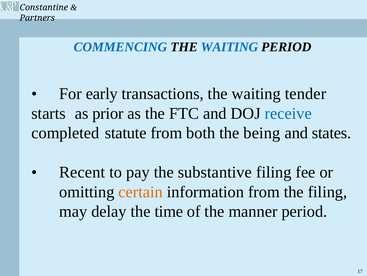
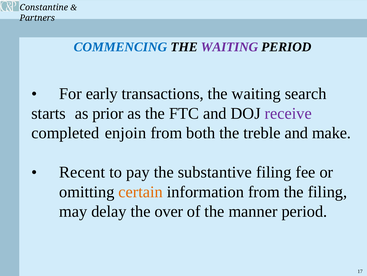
WAITING colour: blue -> purple (229, 47)
tender: tender -> search (306, 93)
receive colour: blue -> purple (288, 113)
statute: statute -> enjoin (126, 133)
being: being -> treble (262, 133)
states: states -> make (332, 133)
time: time -> over (169, 211)
